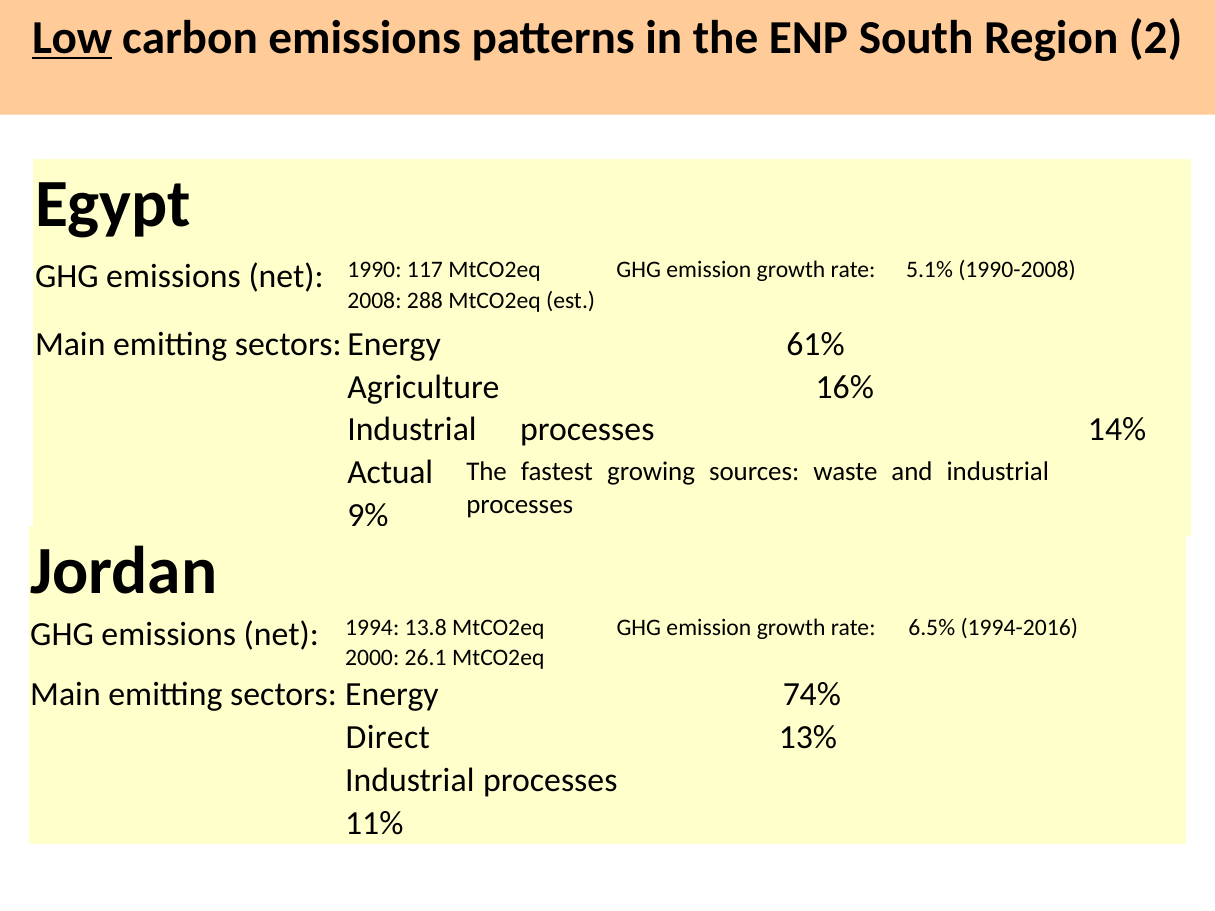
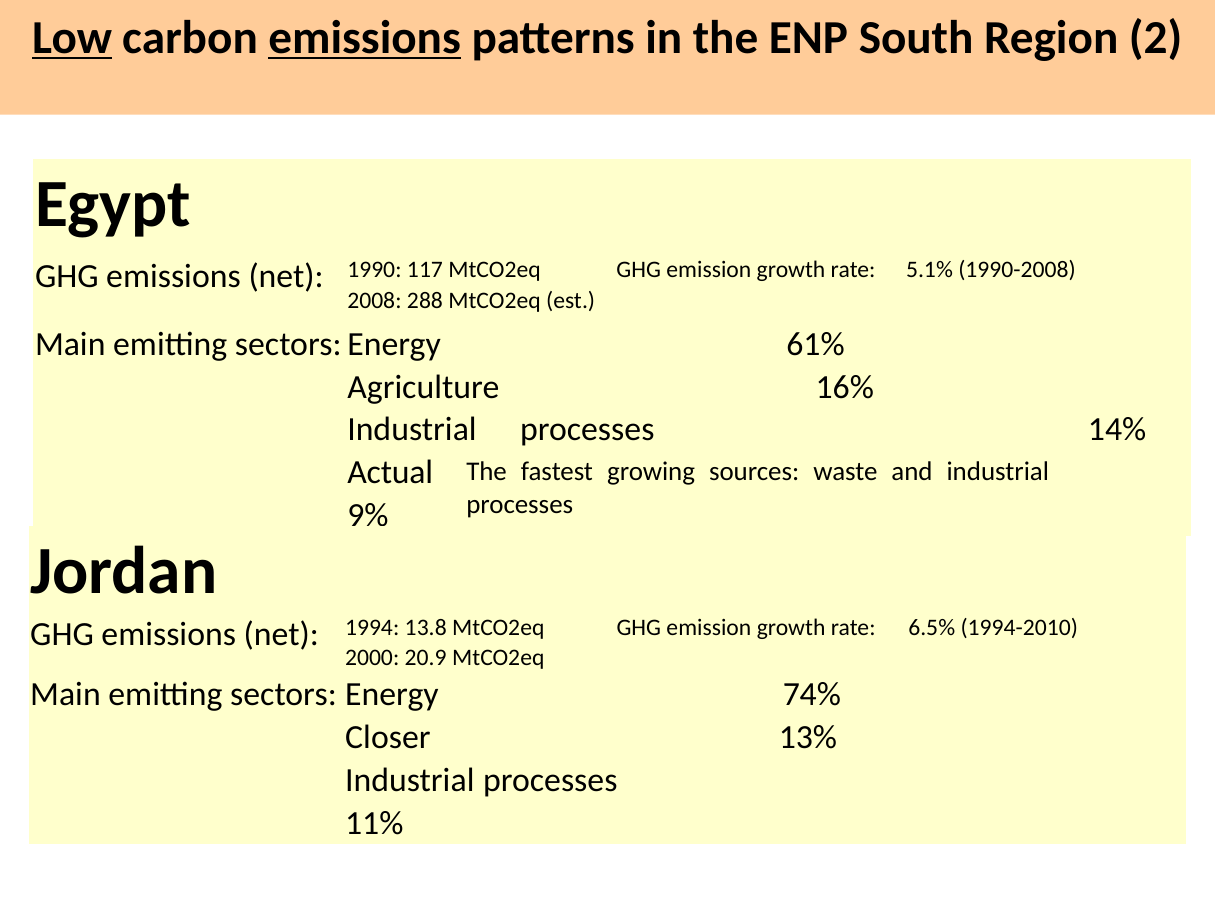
emissions underline: none -> present (365, 38)
1994-2016: 1994-2016 -> 1994-2010 (1019, 628)
26.1: 26.1 -> 20.9 (426, 658)
Direct: Direct -> Closer (388, 738)
